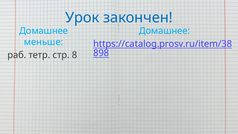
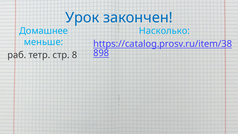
Домашнее: Домашнее -> Насколько (164, 31)
